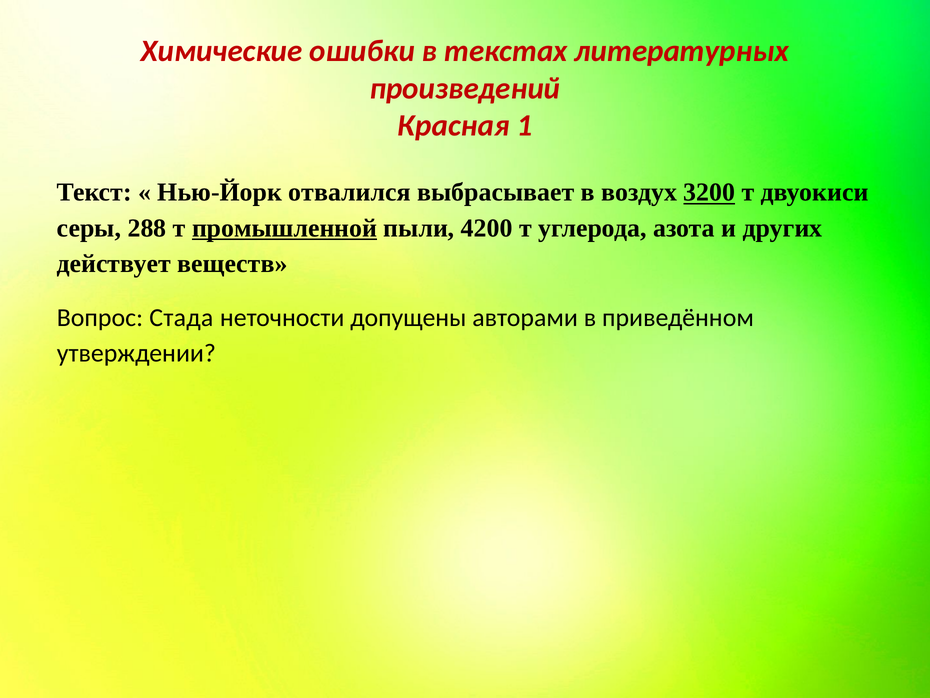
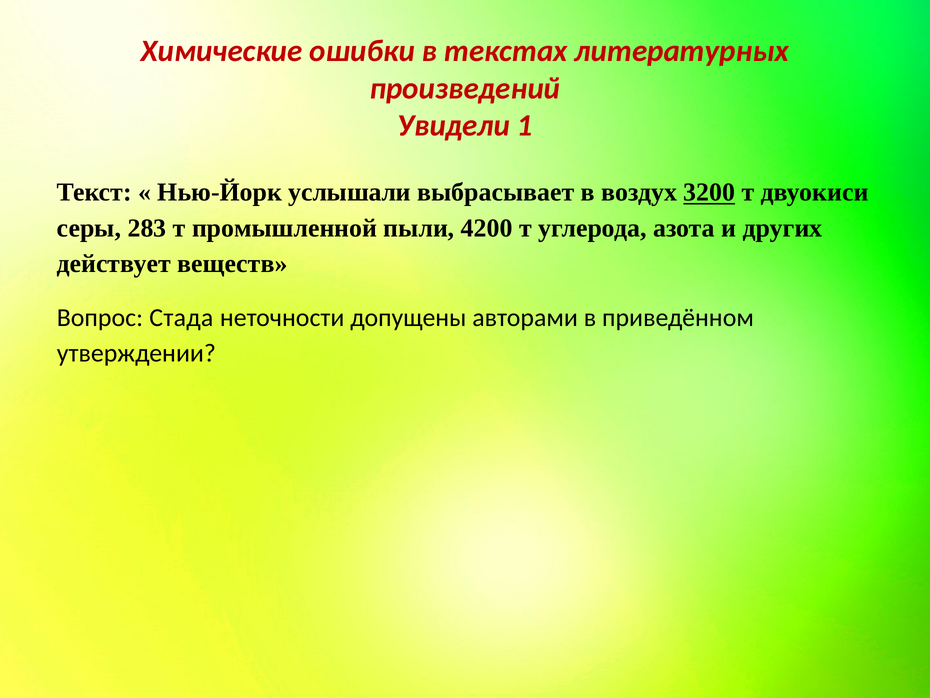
Красная: Красная -> Увидели (454, 125)
отвалился: отвалился -> услышали (350, 192)
288: 288 -> 283 (147, 228)
промышленной underline: present -> none (285, 228)
